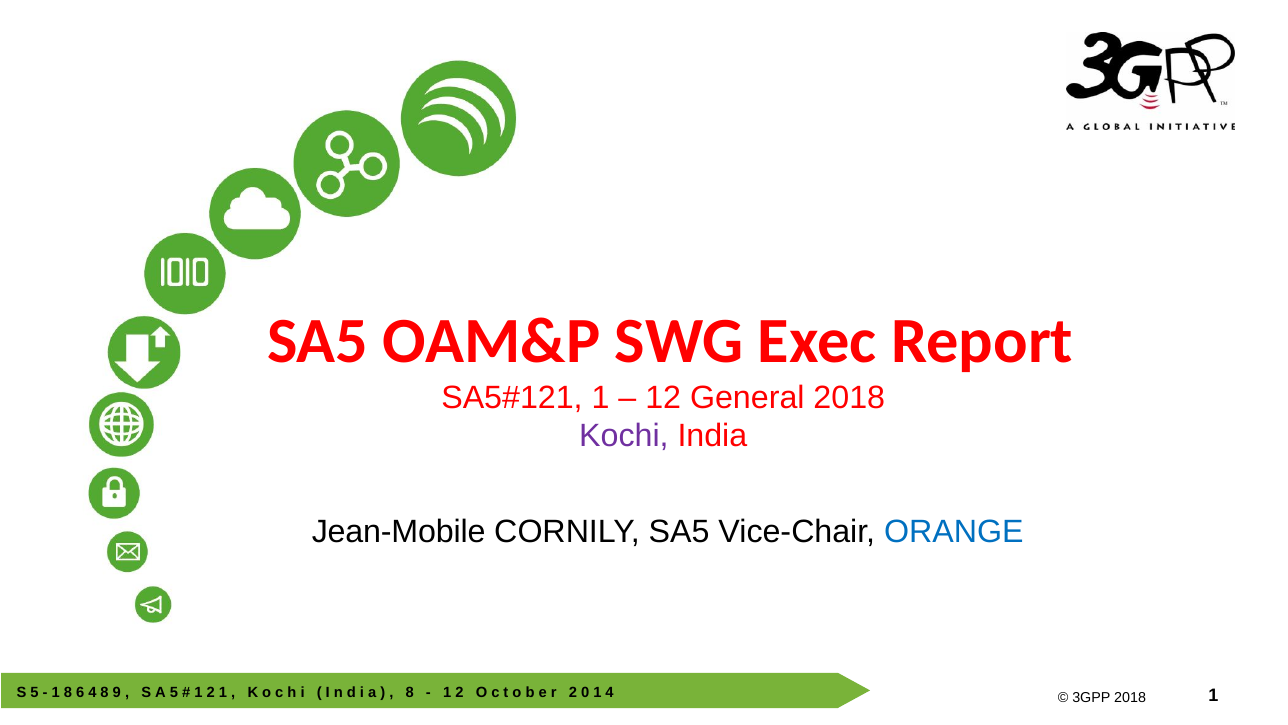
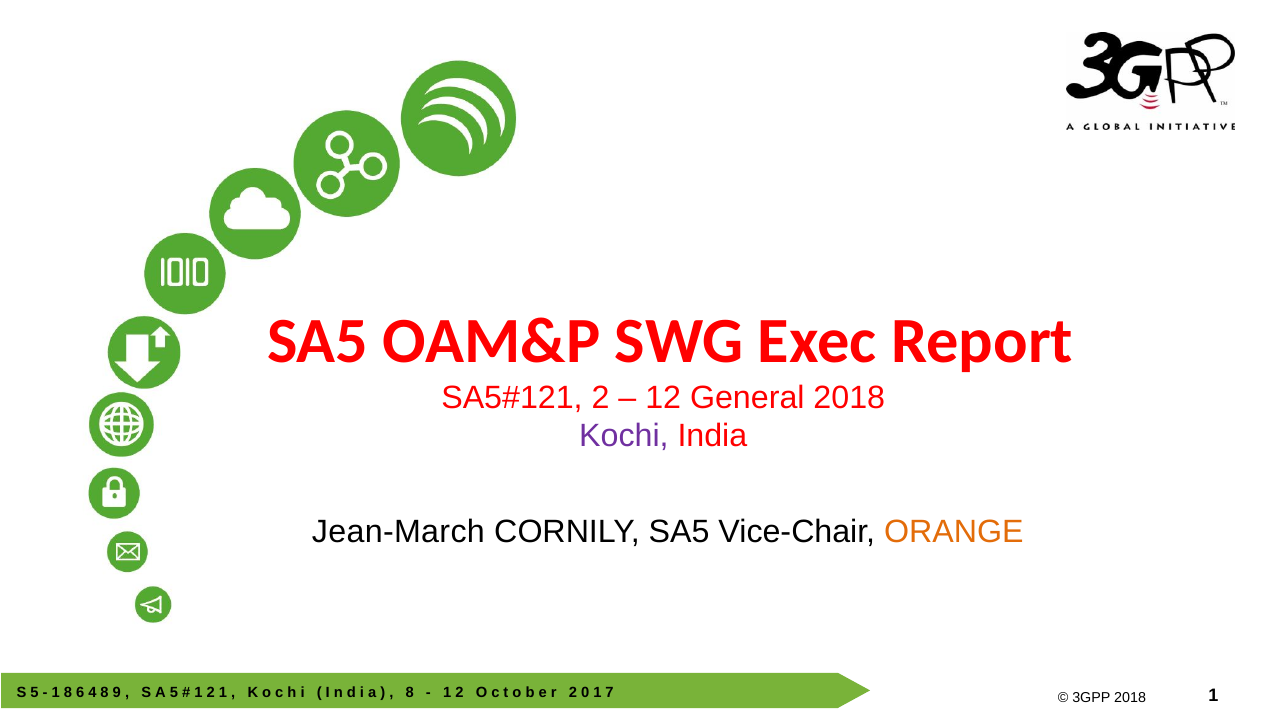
1: 1 -> 2 (601, 397)
Jean-Mobile: Jean-Mobile -> Jean-March (398, 531)
ORANGE colour: blue -> orange (954, 531)
4: 4 -> 7 (610, 692)
